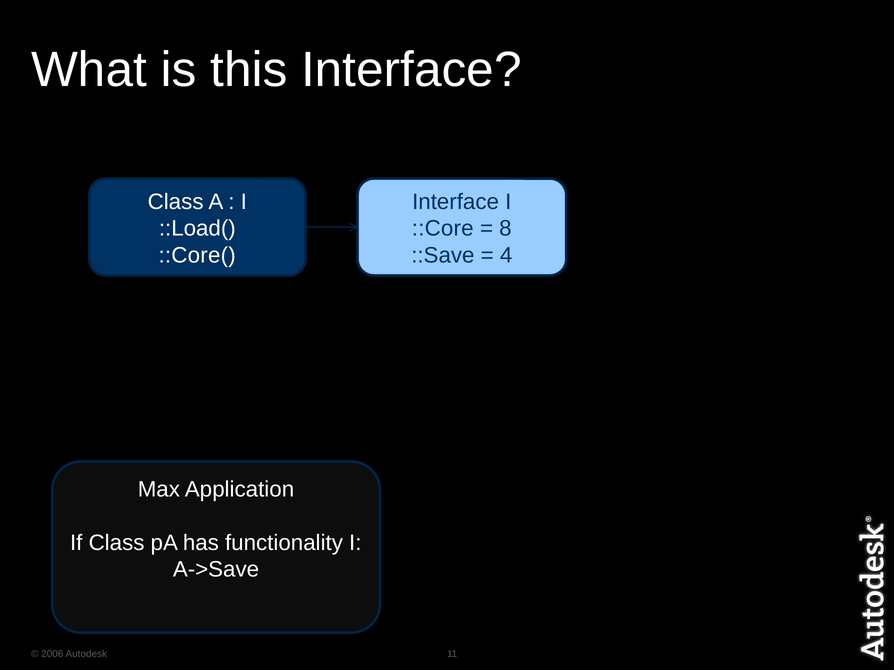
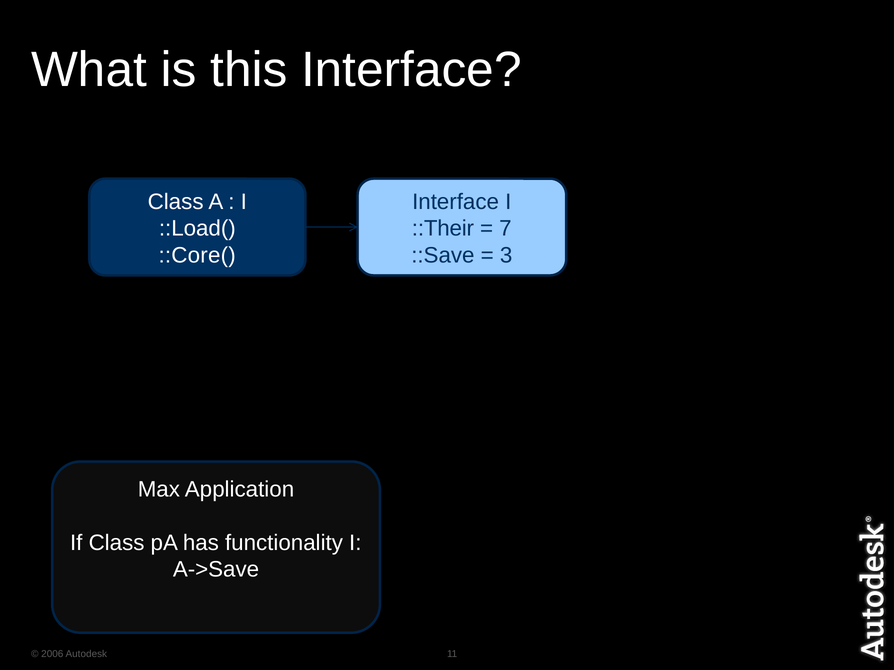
::Core: ::Core -> ::Their (443, 229)
8: 8 -> 7 (505, 229)
4: 4 -> 3 (506, 256)
